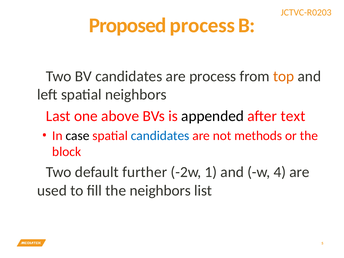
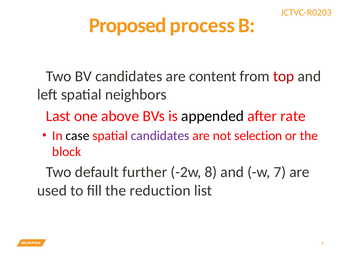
are process: process -> content (213, 76)
top colour: orange -> red (284, 76)
text: text -> rate (293, 116)
candidates colour: blue -> purple (160, 136)
methods: methods -> selection (258, 136)
1: 1 -> 8 (211, 172)
4: 4 -> 7 (280, 172)
the neighbors: neighbors -> reduction (160, 191)
